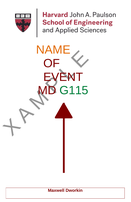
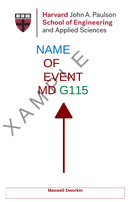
NAME colour: orange -> blue (53, 50)
